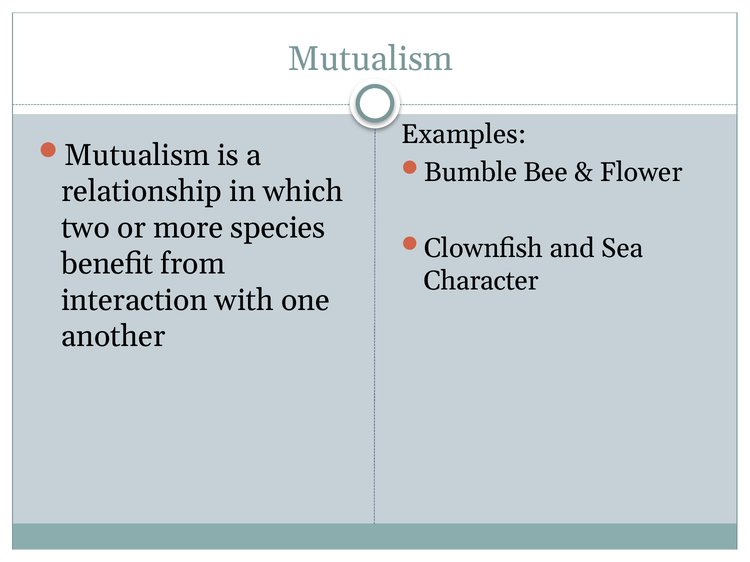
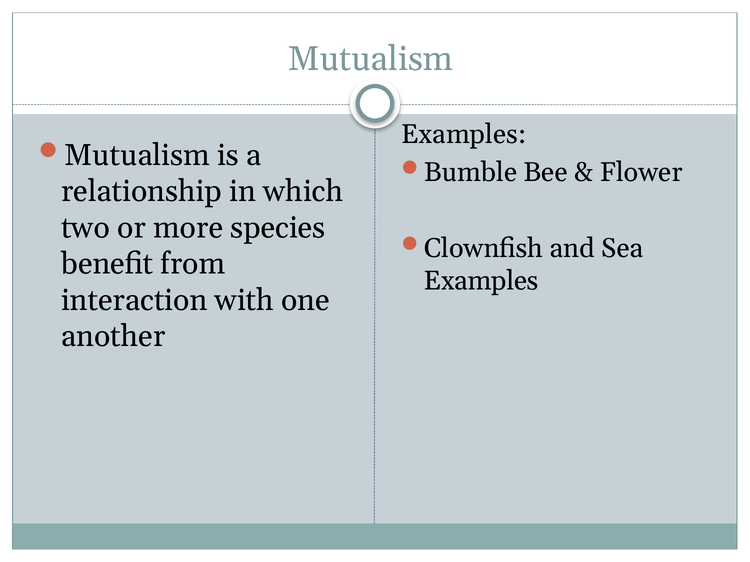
Character: Character -> Examples (481, 281)
